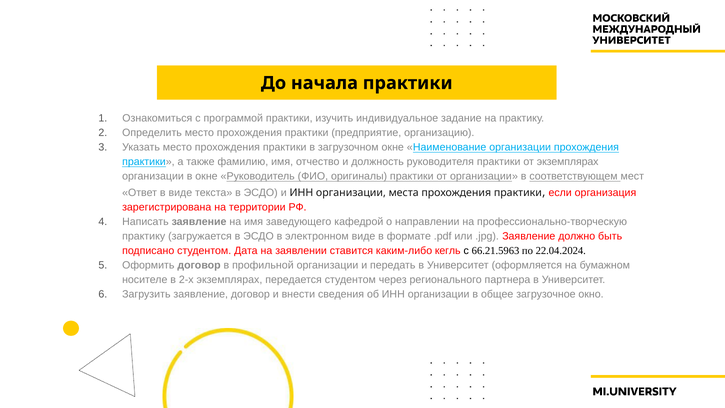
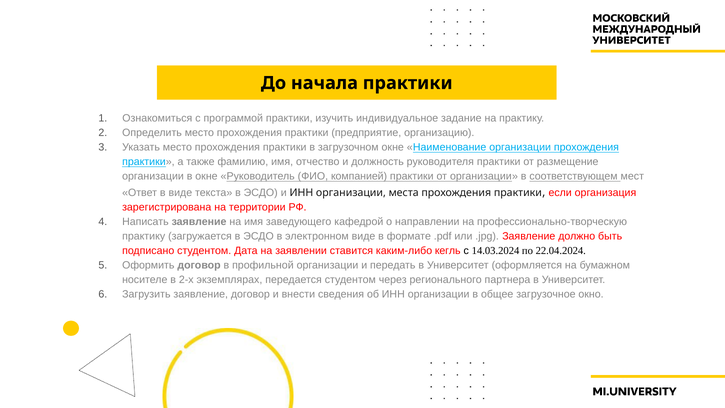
от экземплярах: экземплярах -> размещение (568, 162)
оригиналы: оригиналы -> компанией (359, 176)
66.21.5963: 66.21.5963 -> 14.03.2024 (496, 251)
